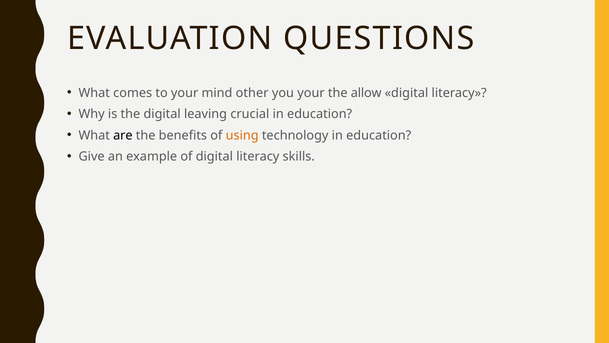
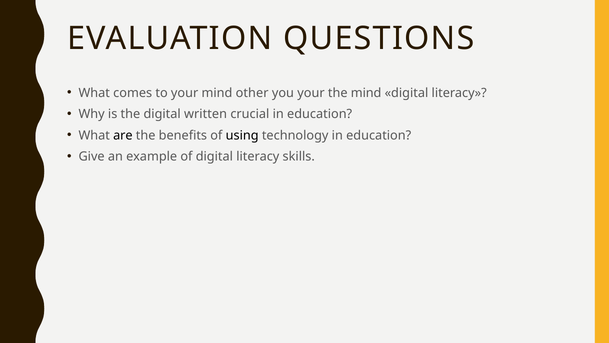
the allow: allow -> mind (366, 93)
leaving: leaving -> written (205, 114)
using colour: orange -> black (242, 135)
